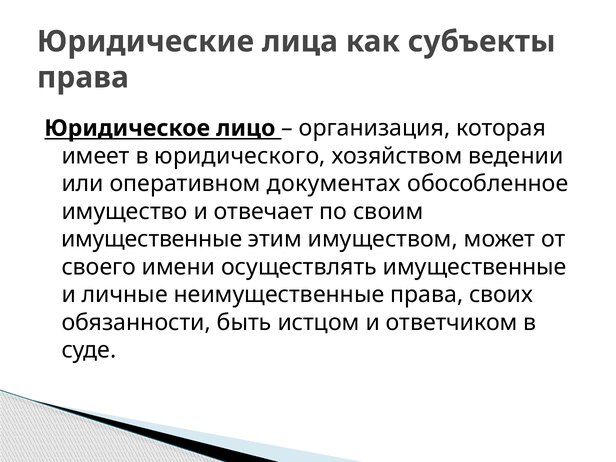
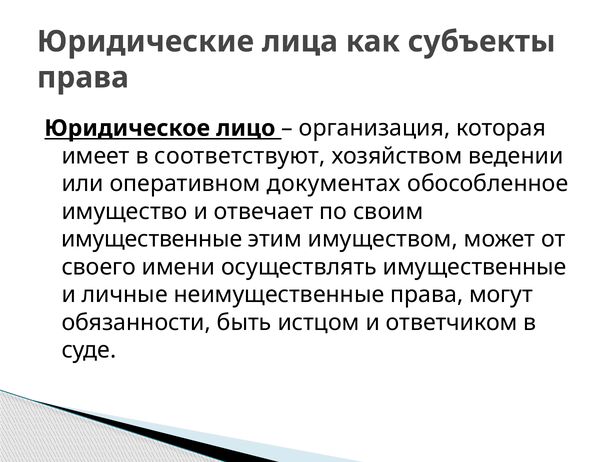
юридического: юридического -> соответствуют (240, 156)
своих: своих -> могут (501, 295)
